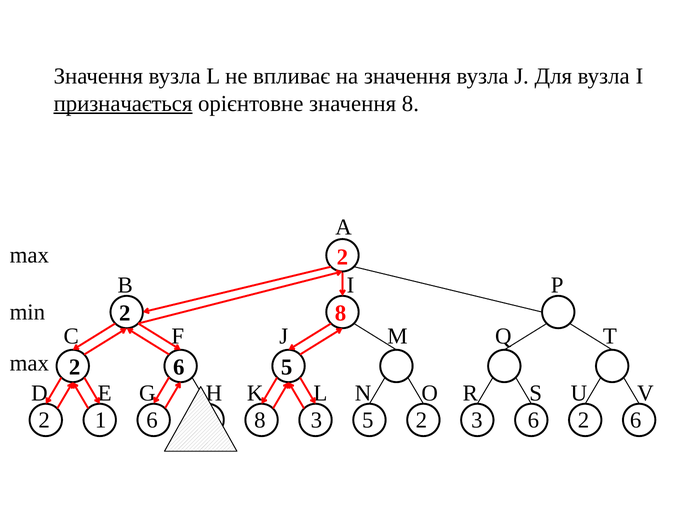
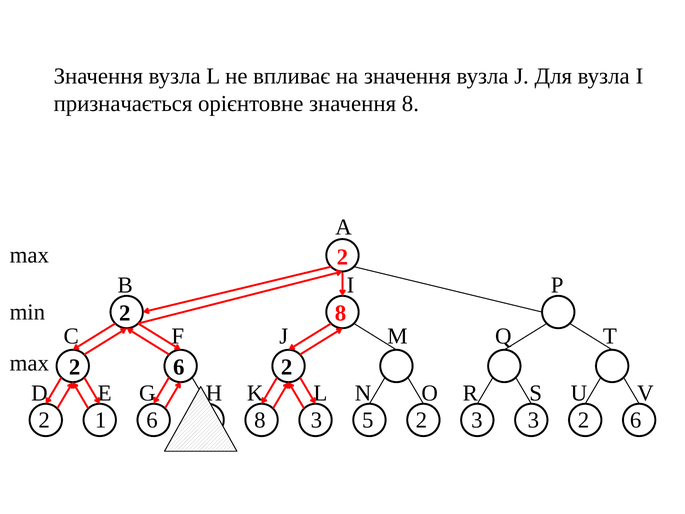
призначається underline: present -> none (123, 103)
5: 5 -> 2 (287, 367)
3 6: 6 -> 3 (533, 420)
